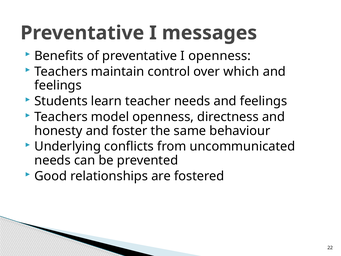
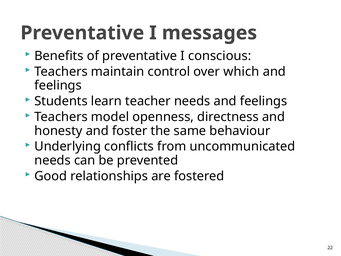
I openness: openness -> conscious (220, 56)
